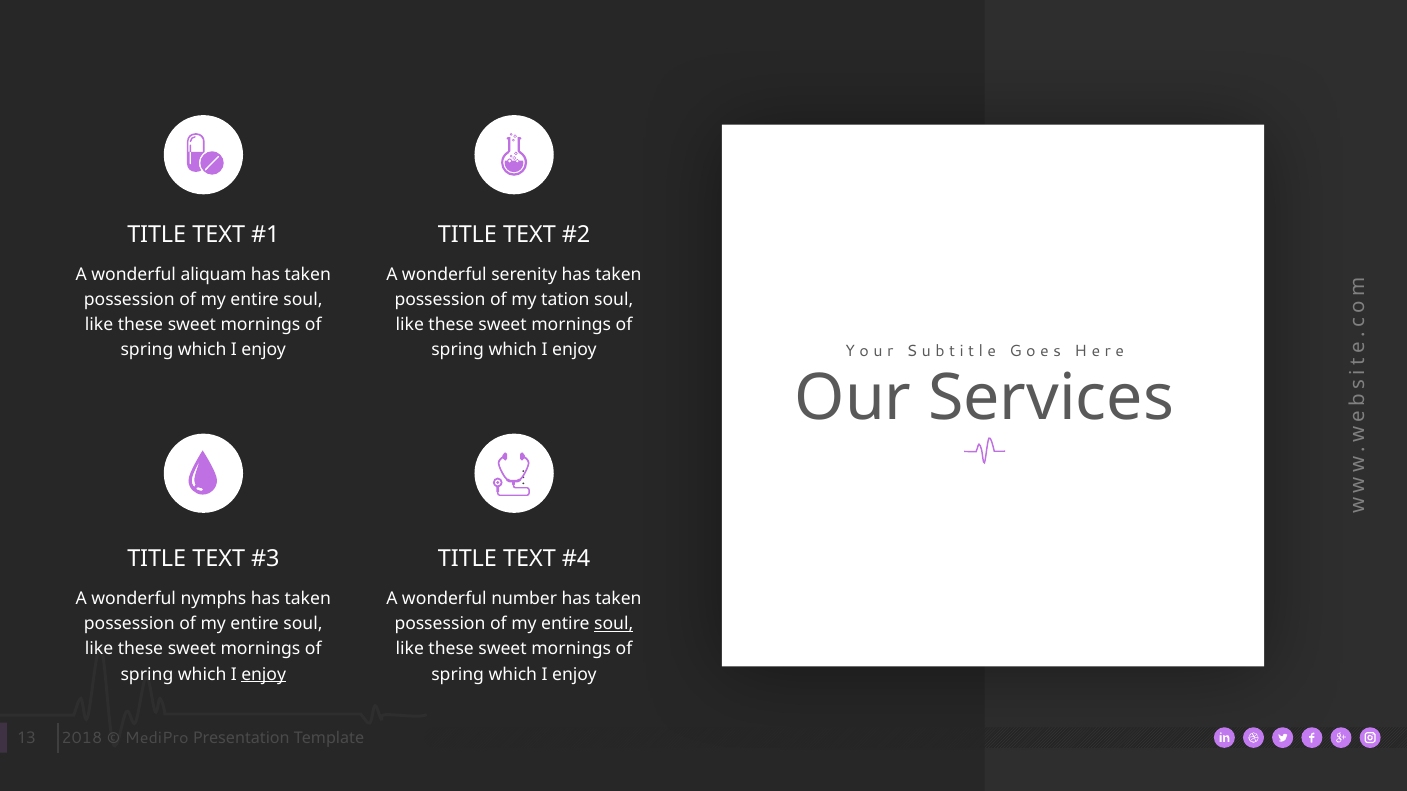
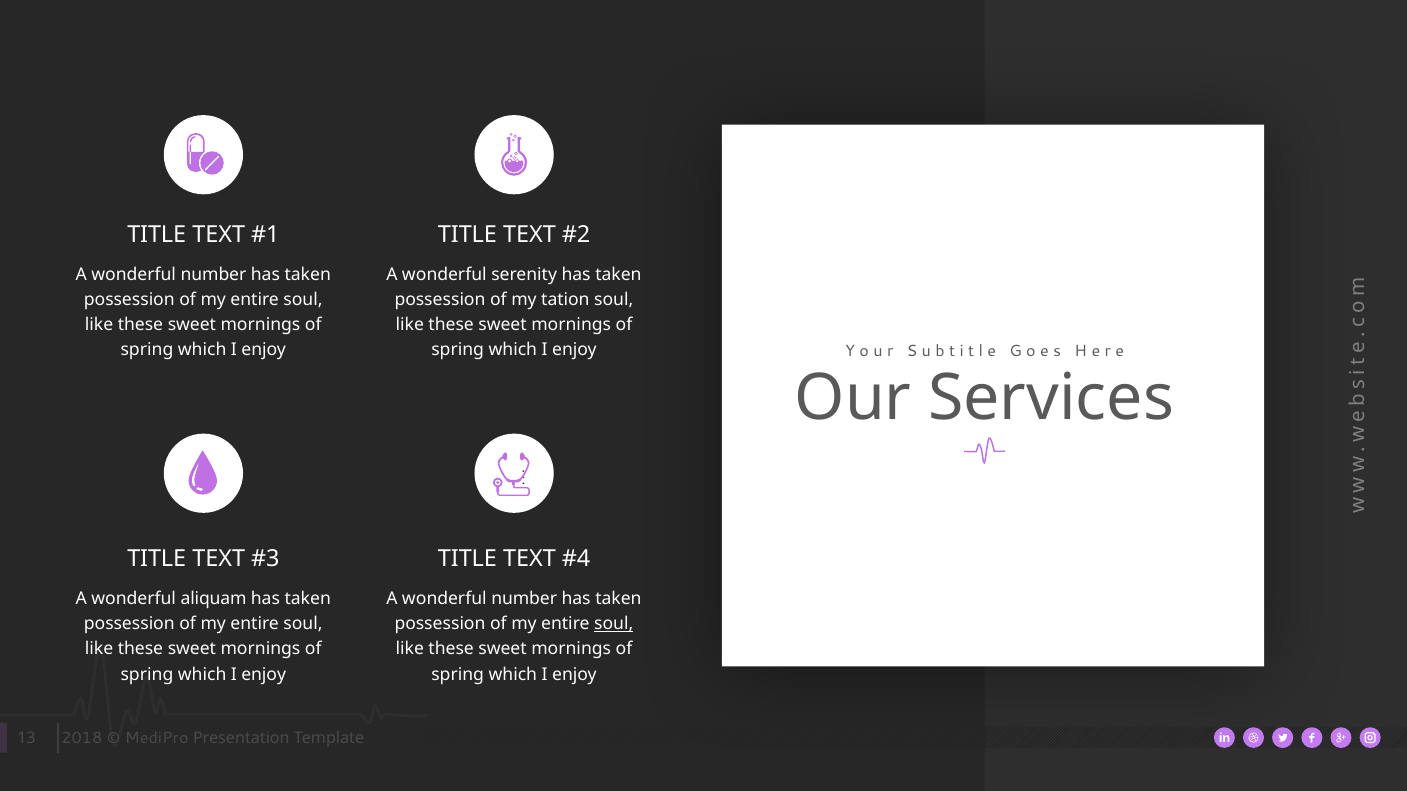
aliquam: aliquam -> number (213, 274)
nymphs: nymphs -> aliquam (214, 599)
enjoy underline: present -> none (264, 675)
